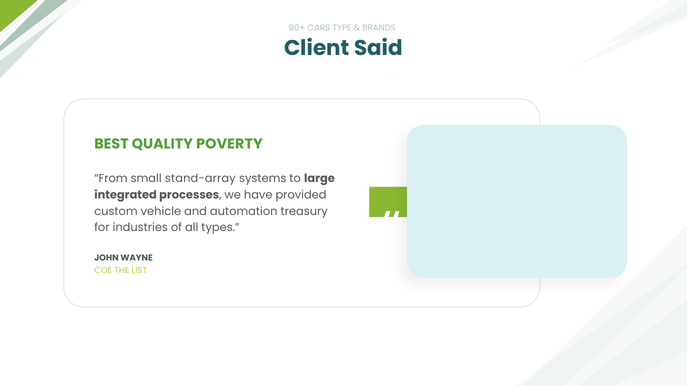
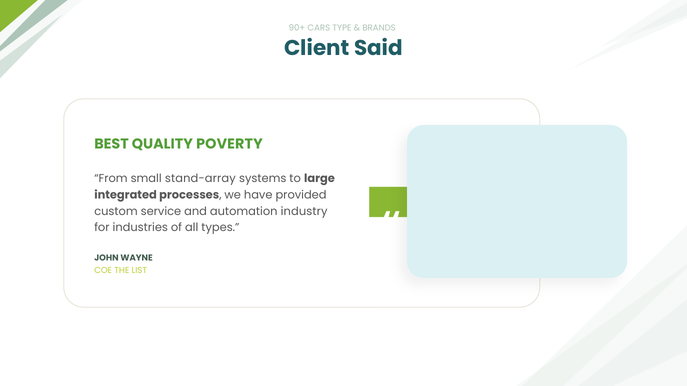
vehicle: vehicle -> service (161, 211)
treasury: treasury -> industry (304, 211)
